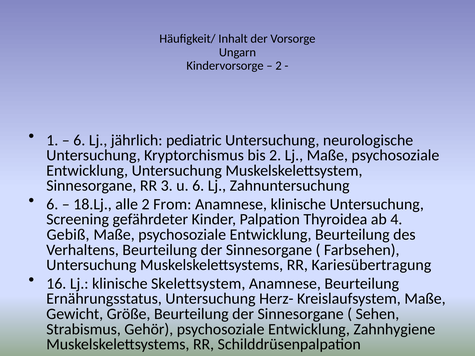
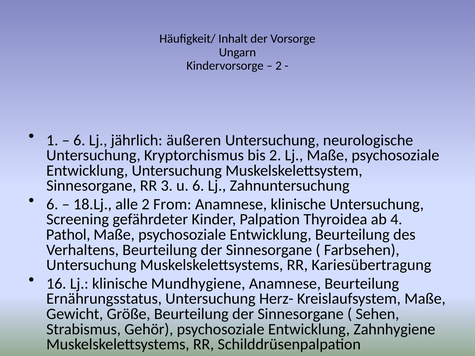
pediatric: pediatric -> äußeren (194, 140)
Gebiß: Gebiß -> Pathol (68, 235)
Skelettsystem: Skelettsystem -> Mundhygiene (198, 284)
